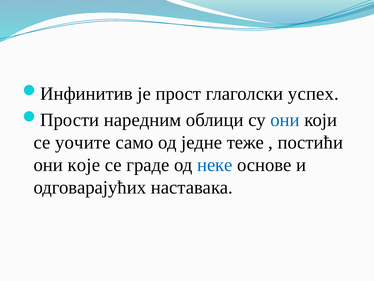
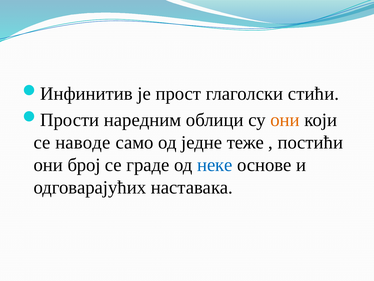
успех: успех -> стићи (313, 94)
они colour: blue -> orange (285, 120)
уочите: уочите -> наводе (83, 142)
које: које -> број (84, 165)
